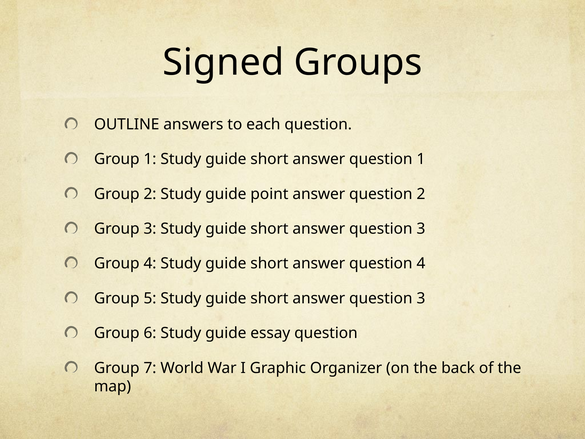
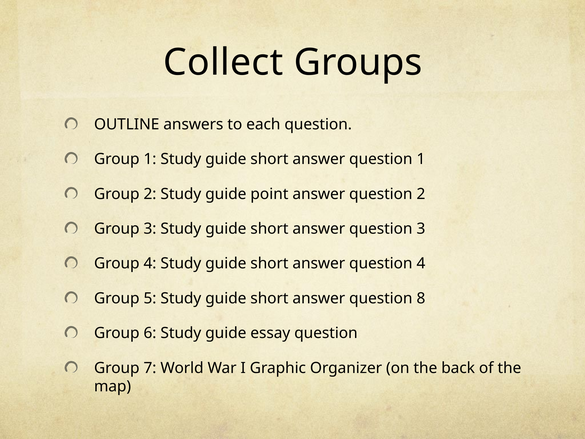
Signed: Signed -> Collect (223, 63)
3: 3 -> 8 (421, 298)
